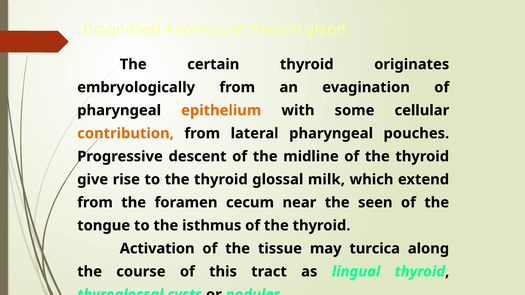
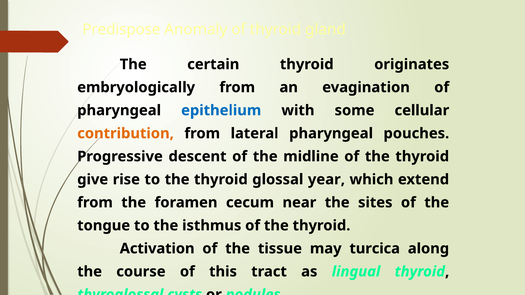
Diagnosed: Diagnosed -> Predispose (121, 30)
epithelium colour: orange -> blue (221, 110)
milk: milk -> year (326, 180)
seen: seen -> sites (375, 203)
